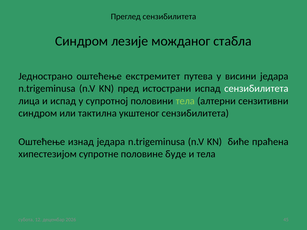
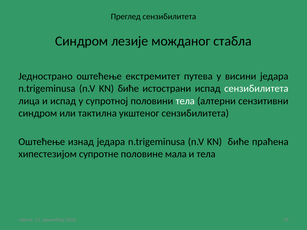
пред: пред -> биће (128, 89)
тела colour: light green -> white (185, 101)
буде: буде -> мала (176, 154)
